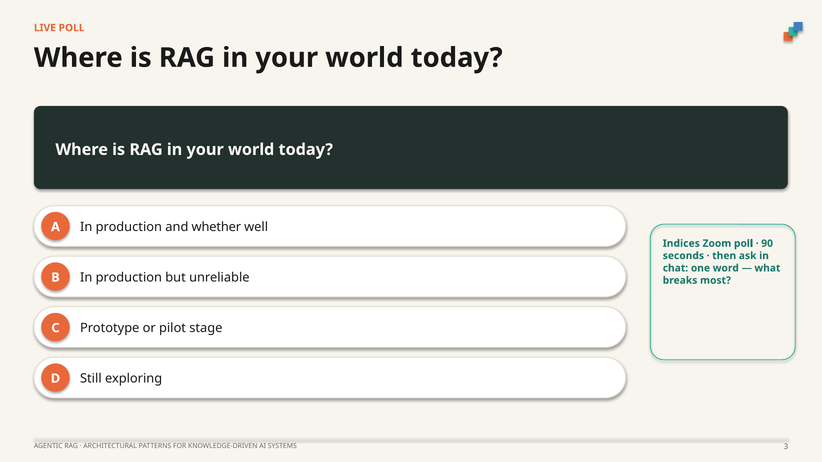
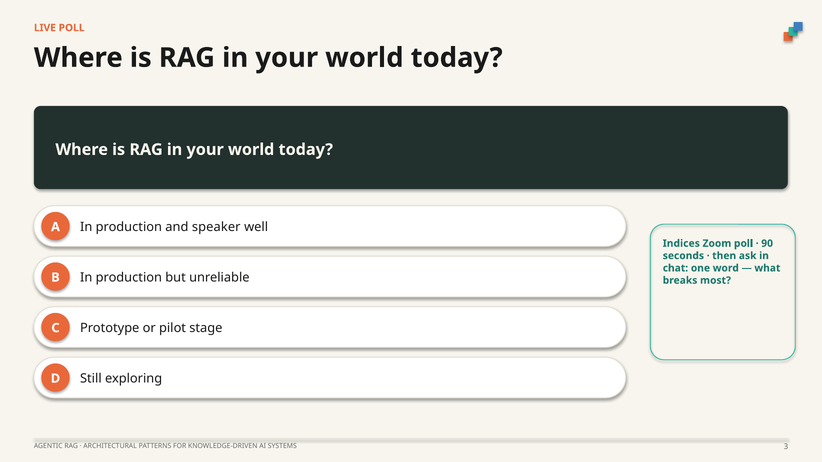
whether: whether -> speaker (216, 227)
